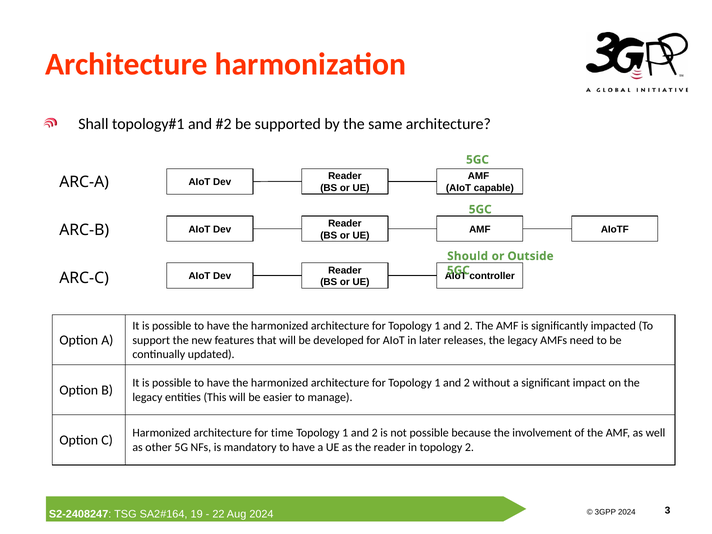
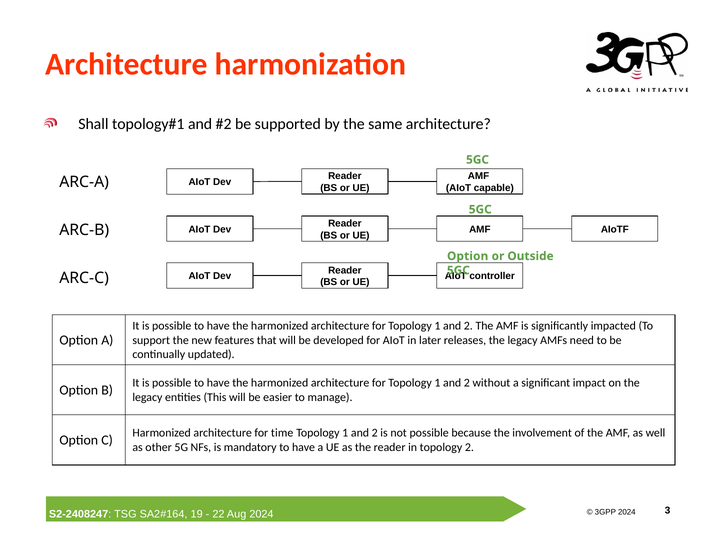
Should: Should -> Option (468, 256)
